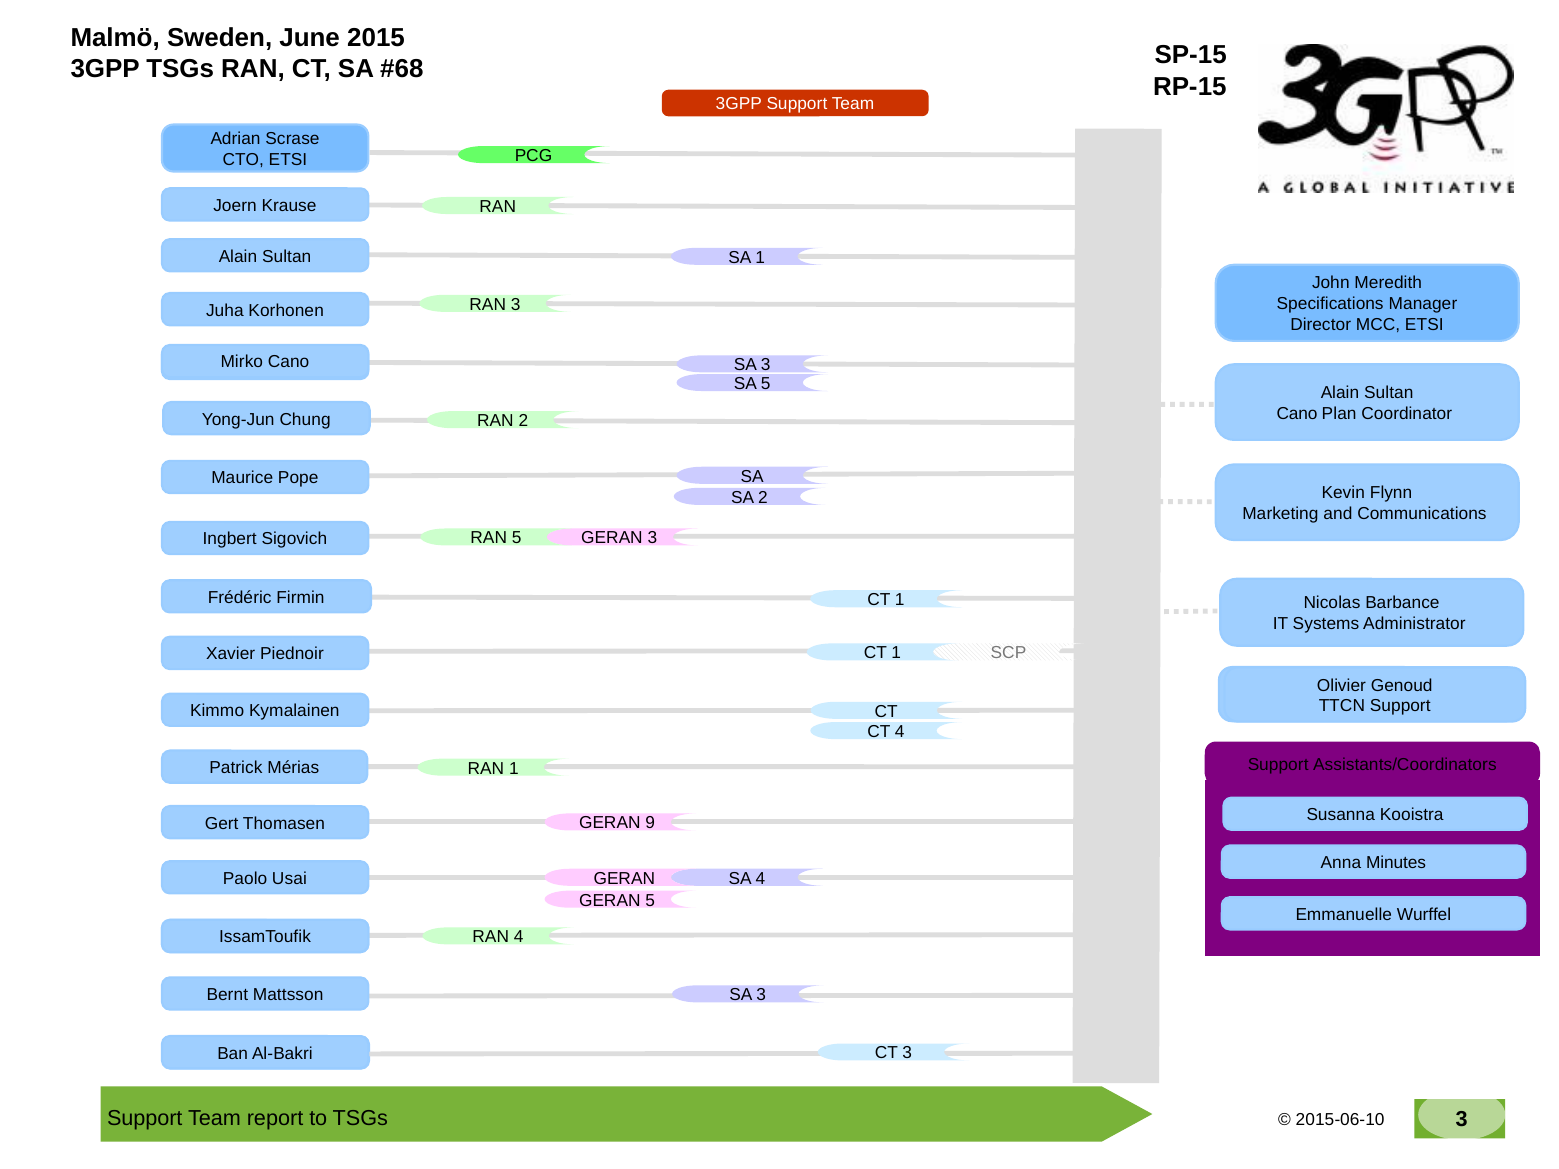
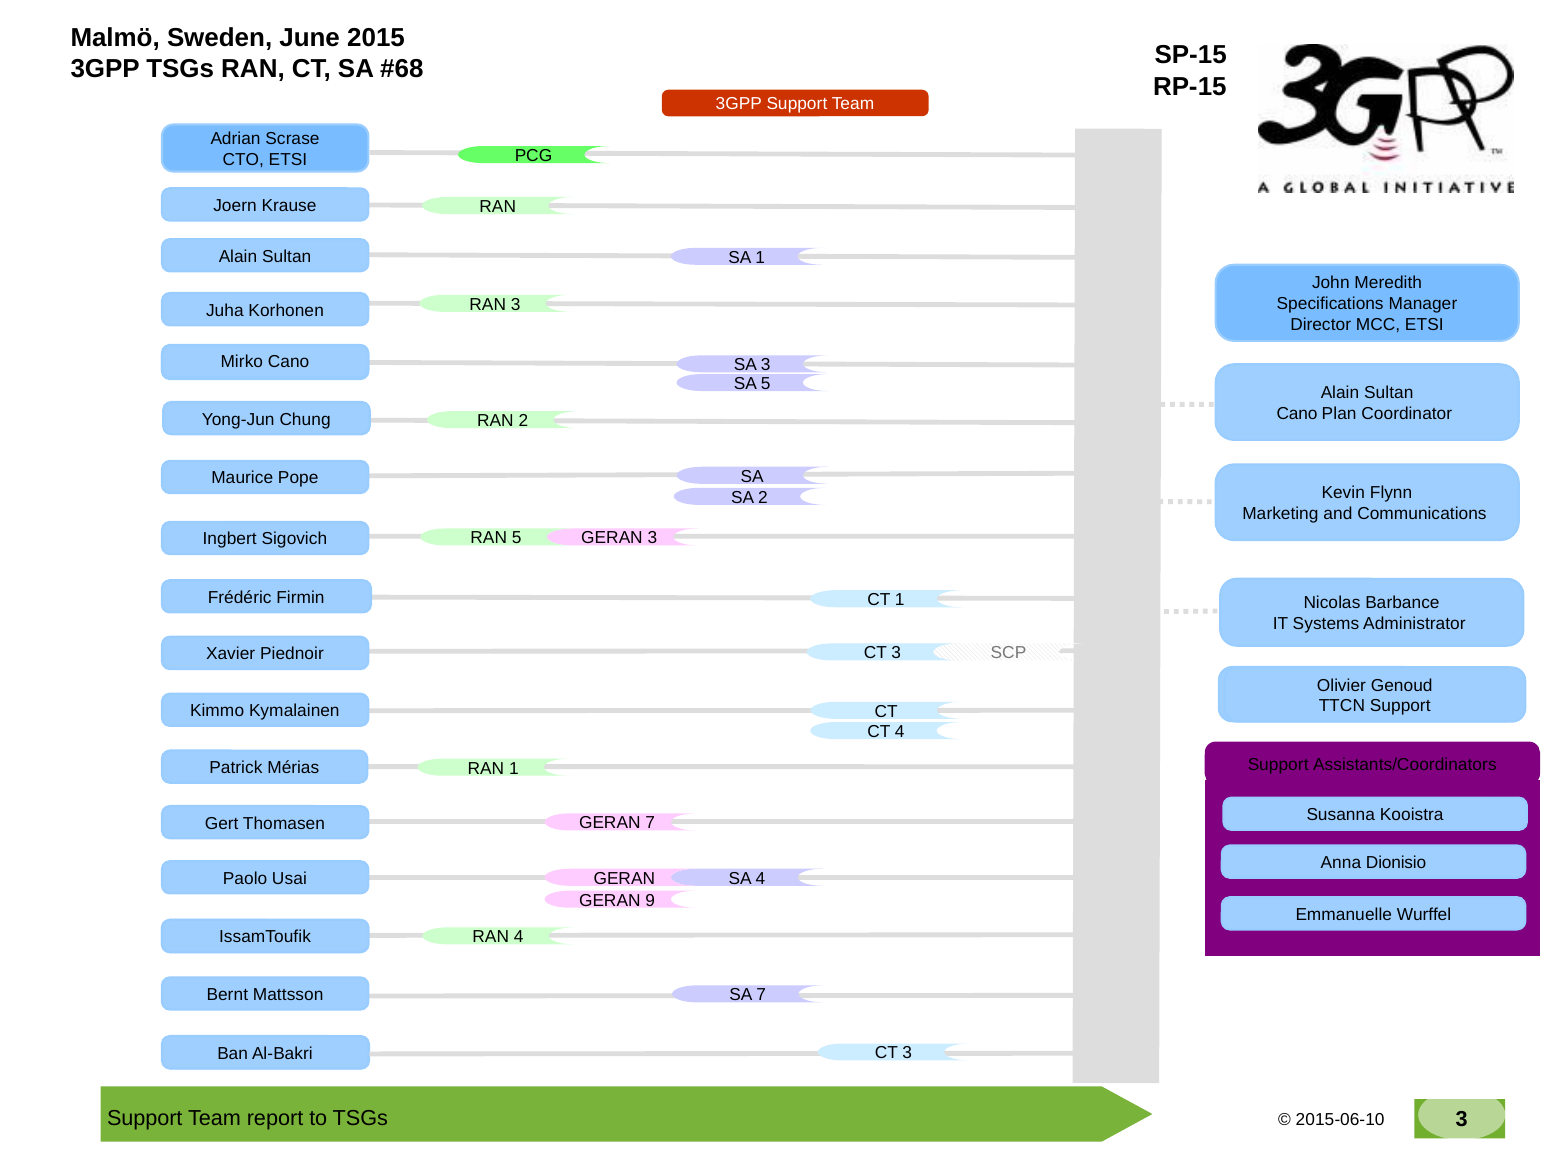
1: 1 -> 3 (896, 653)
GERAN 9: 9 -> 7 (650, 823)
Anna Minutes: Minutes -> Dionisio (1396, 863)
GERAN 5: 5 -> 9 (650, 901)
3: 3 -> 7 (761, 995)
